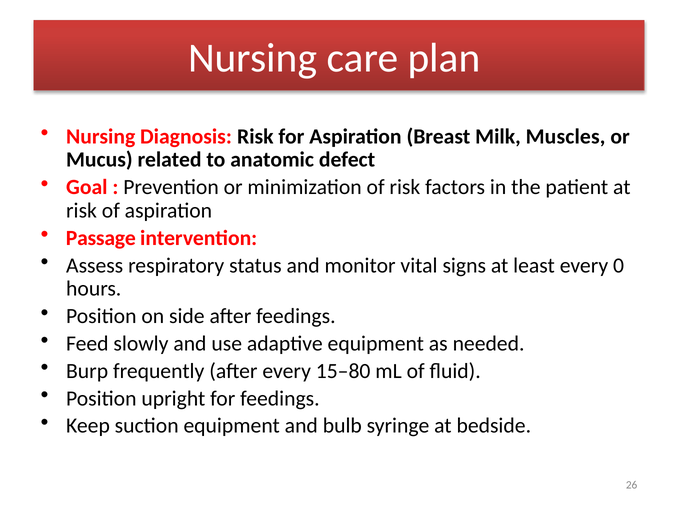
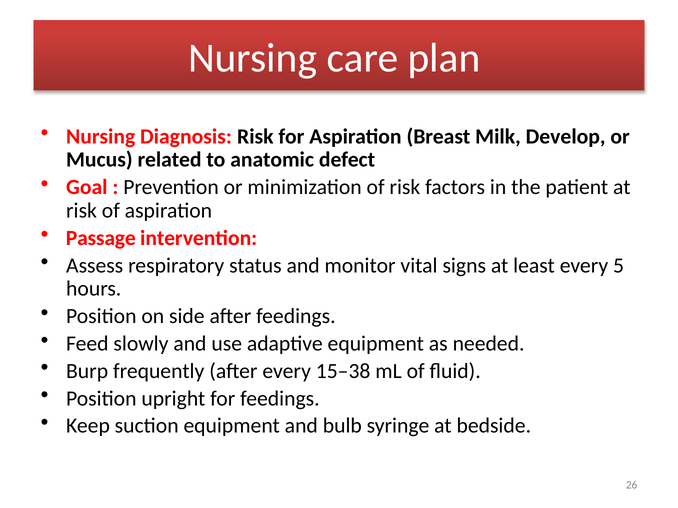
Muscles: Muscles -> Develop (566, 137)
0: 0 -> 5 (619, 266)
15–80: 15–80 -> 15–38 (343, 371)
